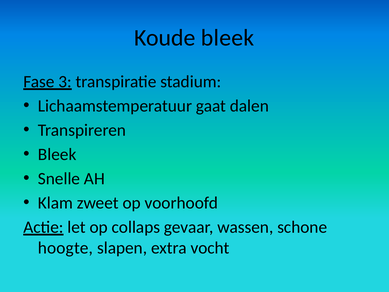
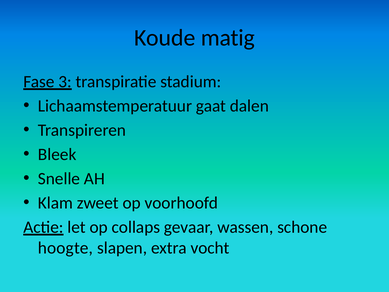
Koude bleek: bleek -> matig (228, 38)
